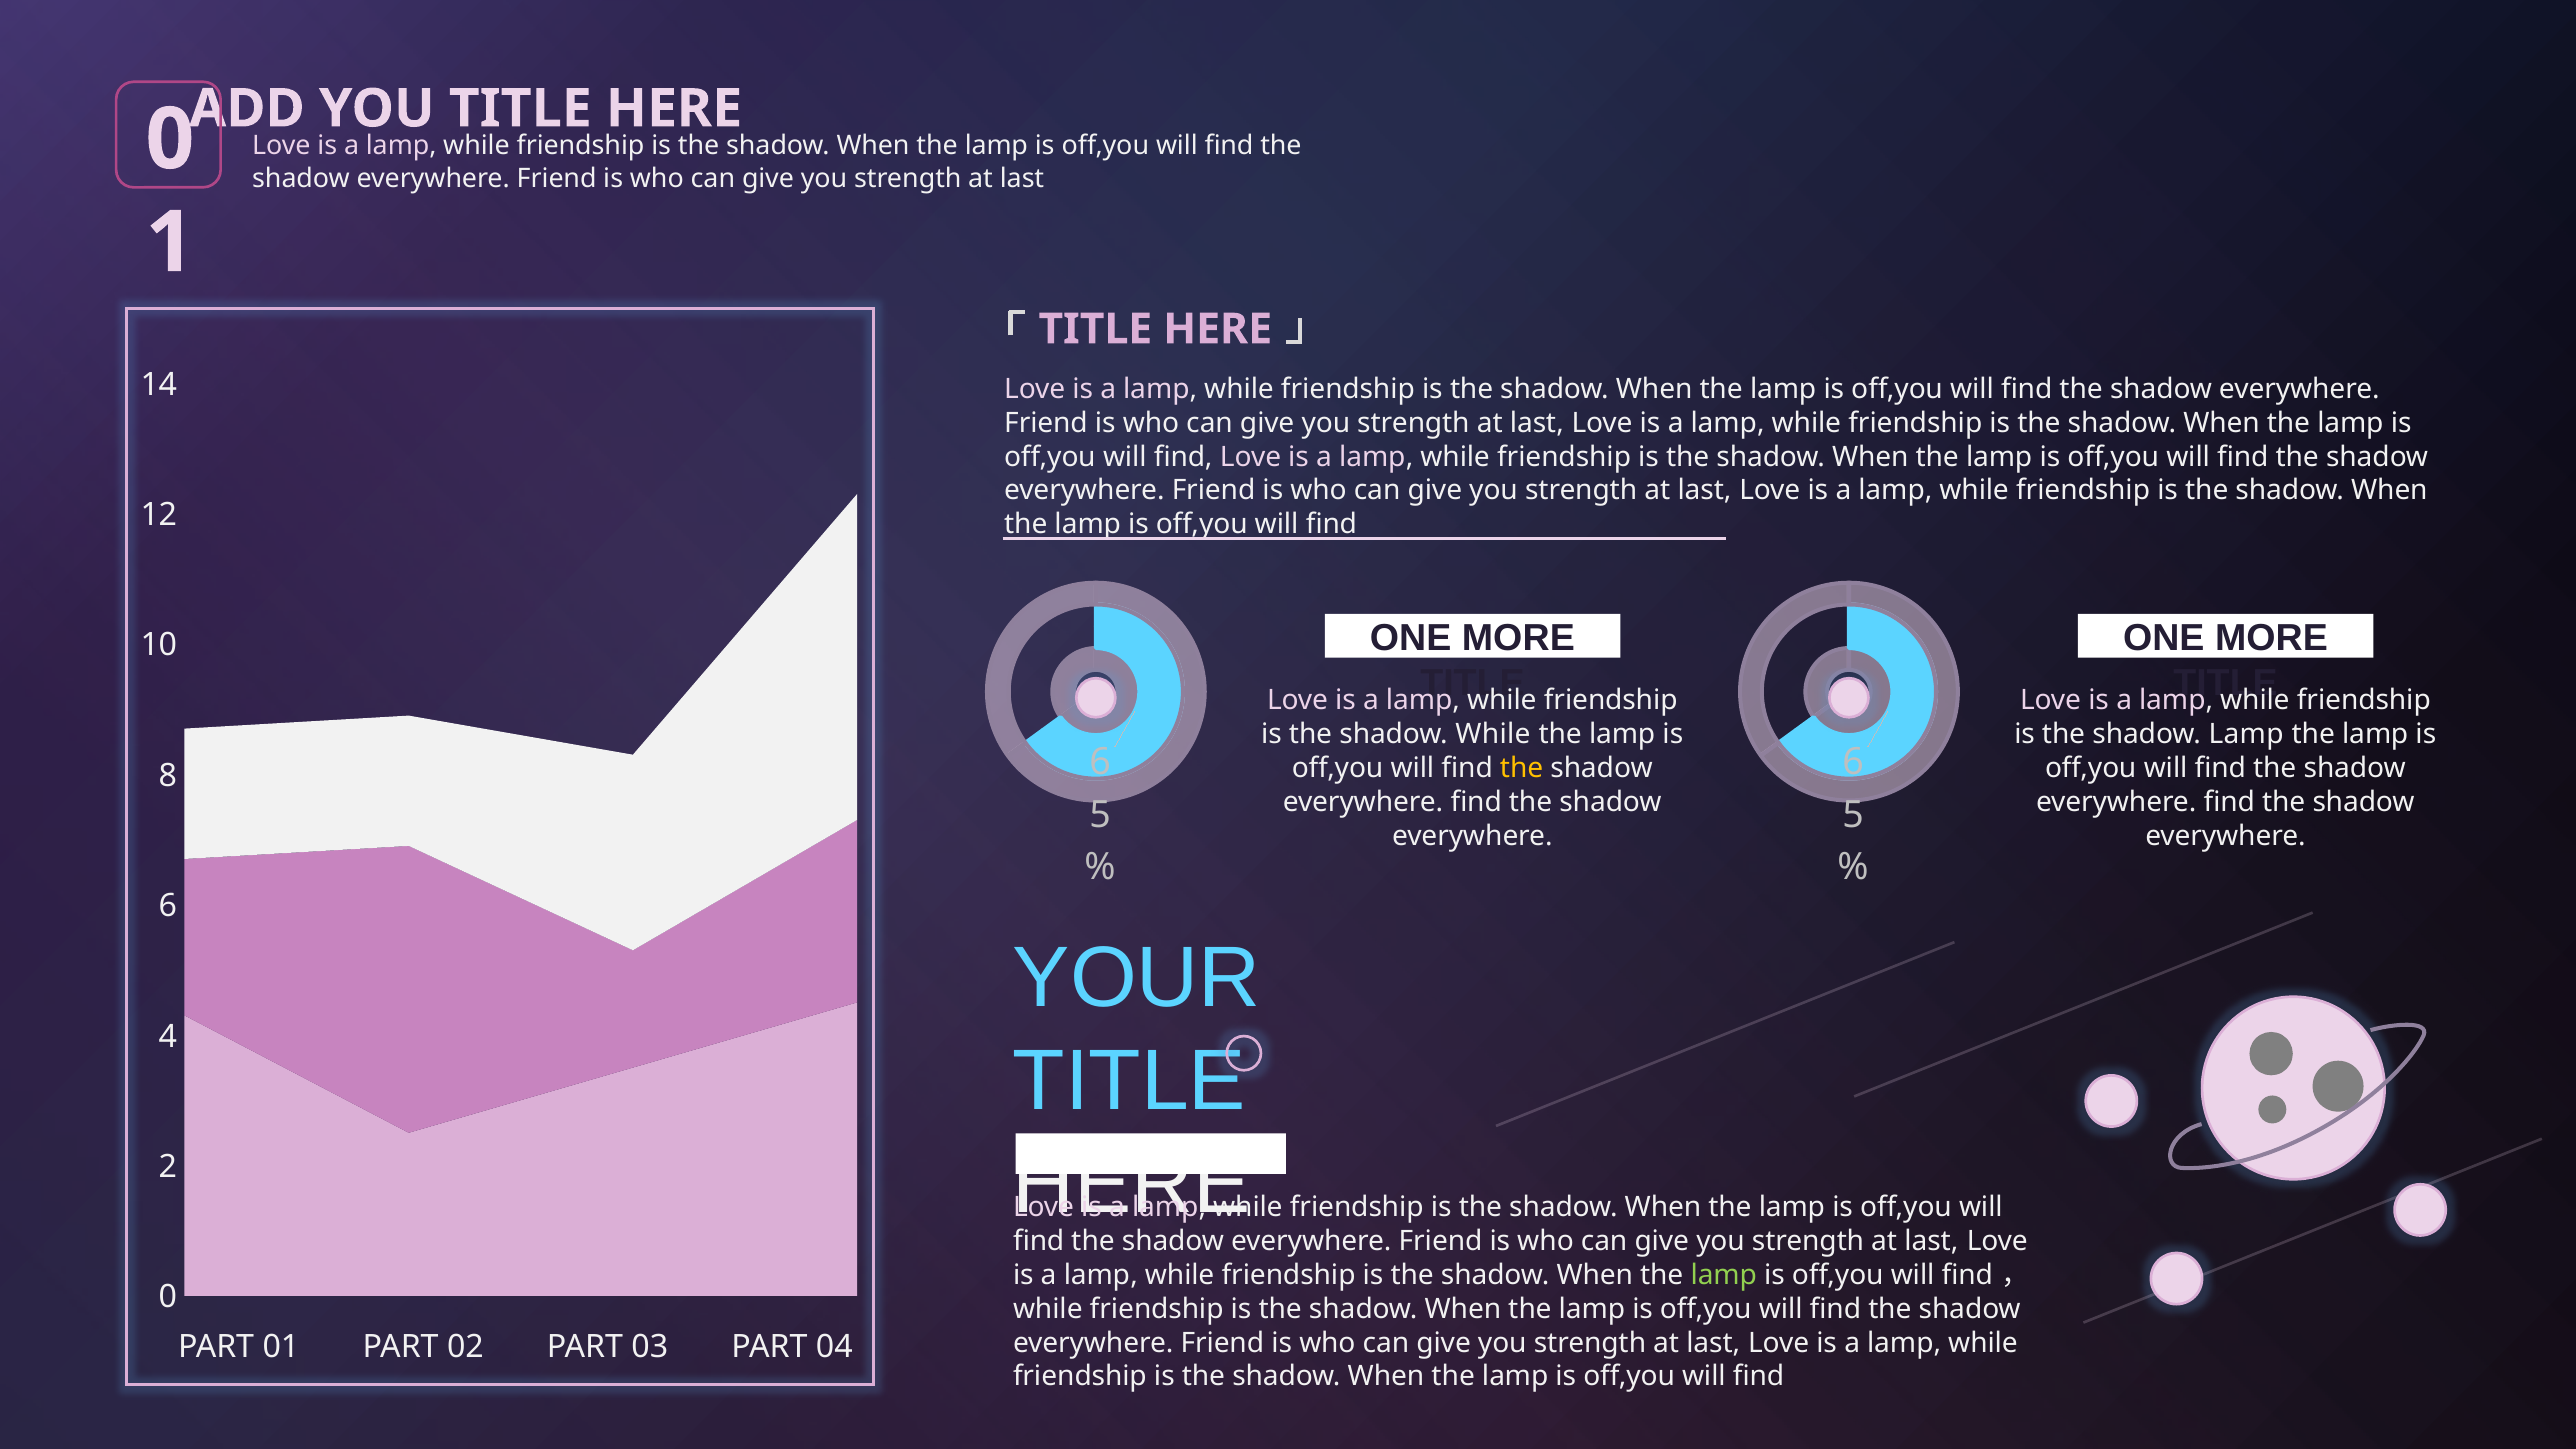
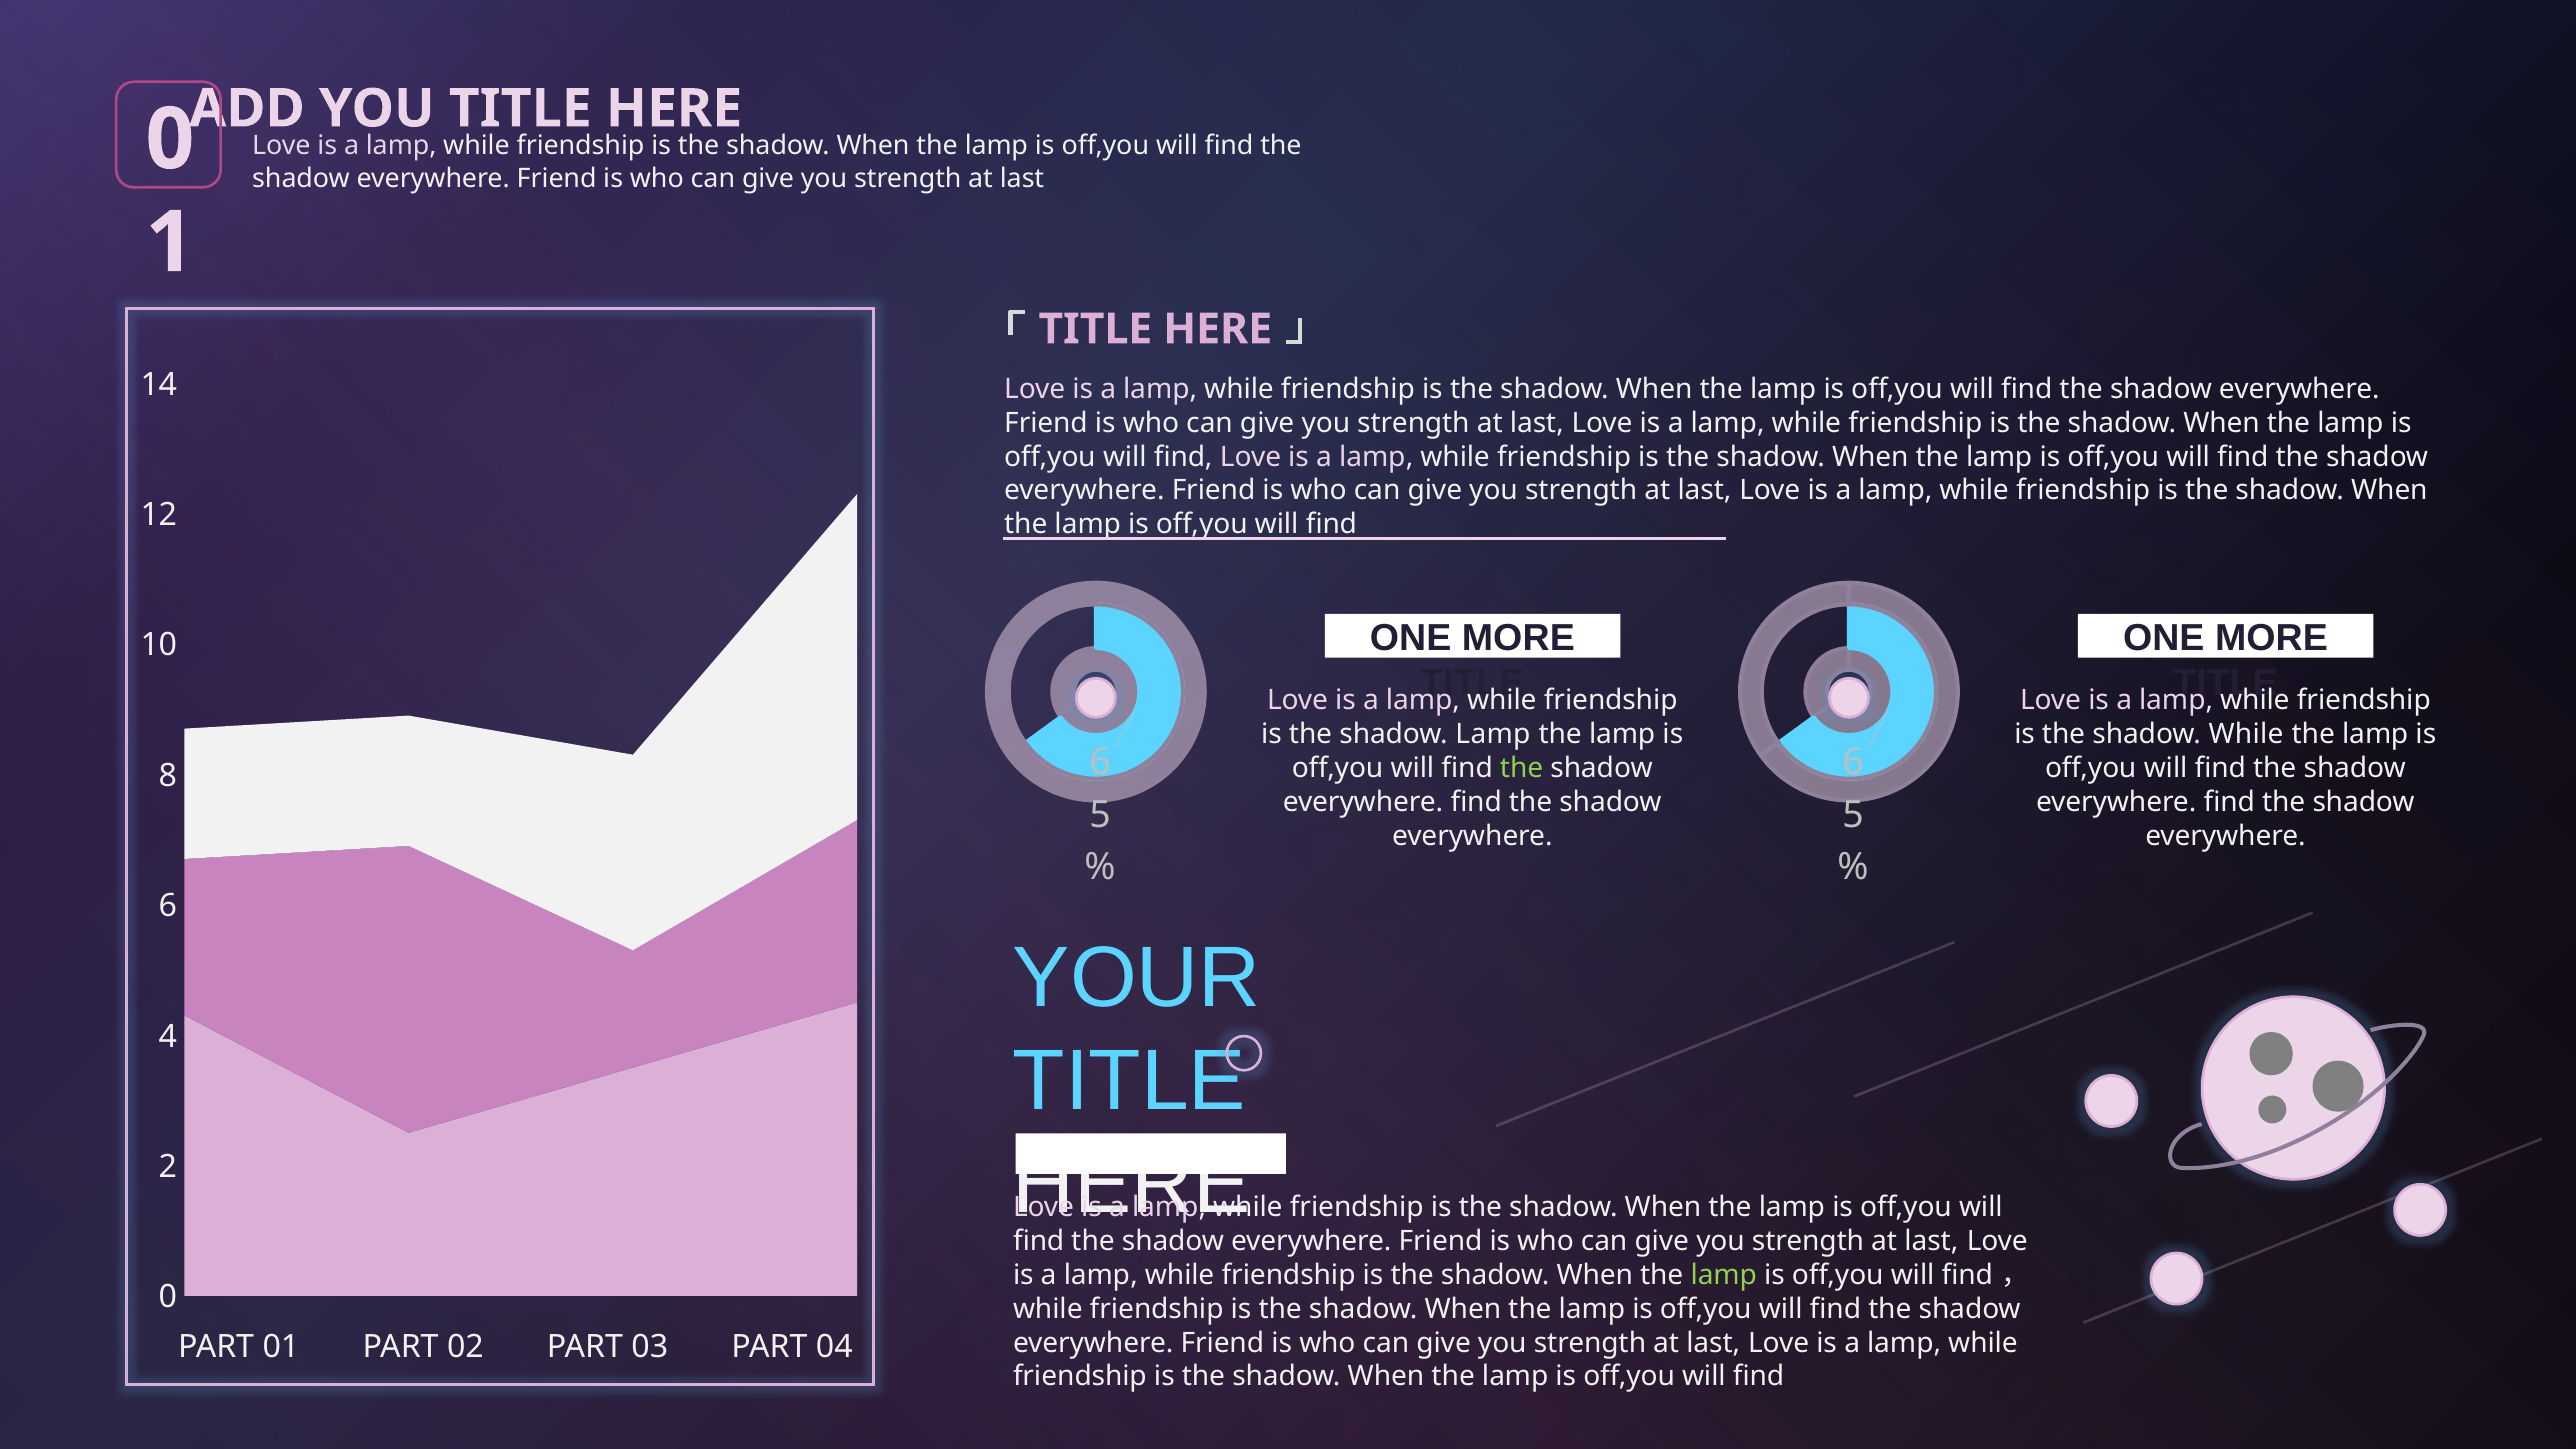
shadow While: While -> Lamp (1493, 734)
shadow Lamp: Lamp -> While (2246, 734)
the colour: yellow -> light green (1522, 768)
